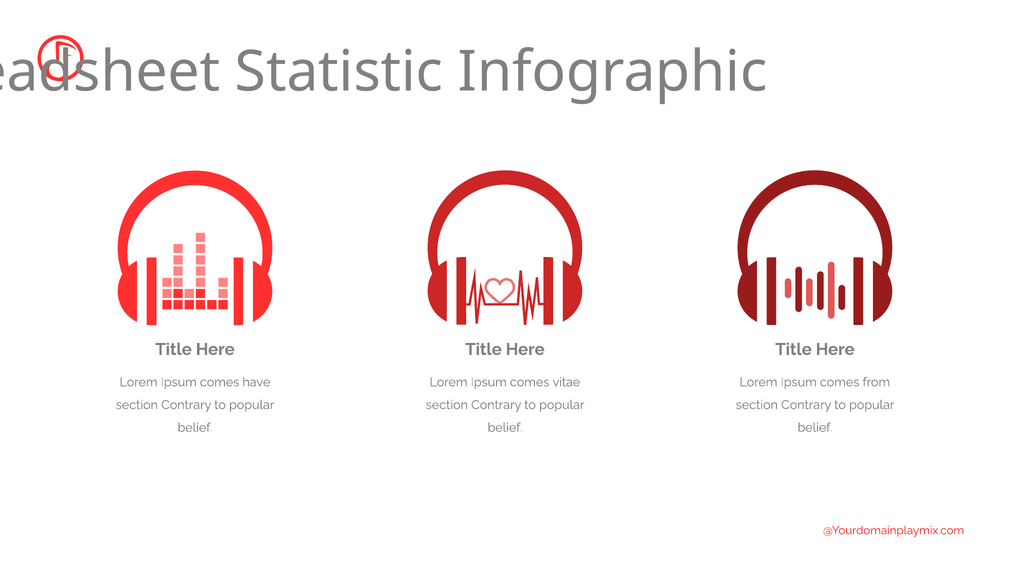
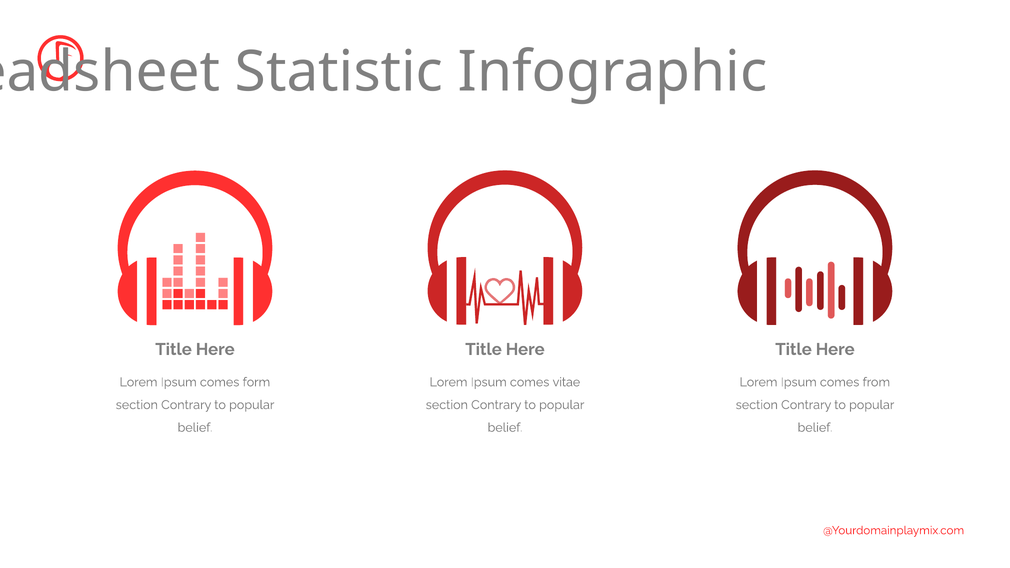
have: have -> form (256, 382)
